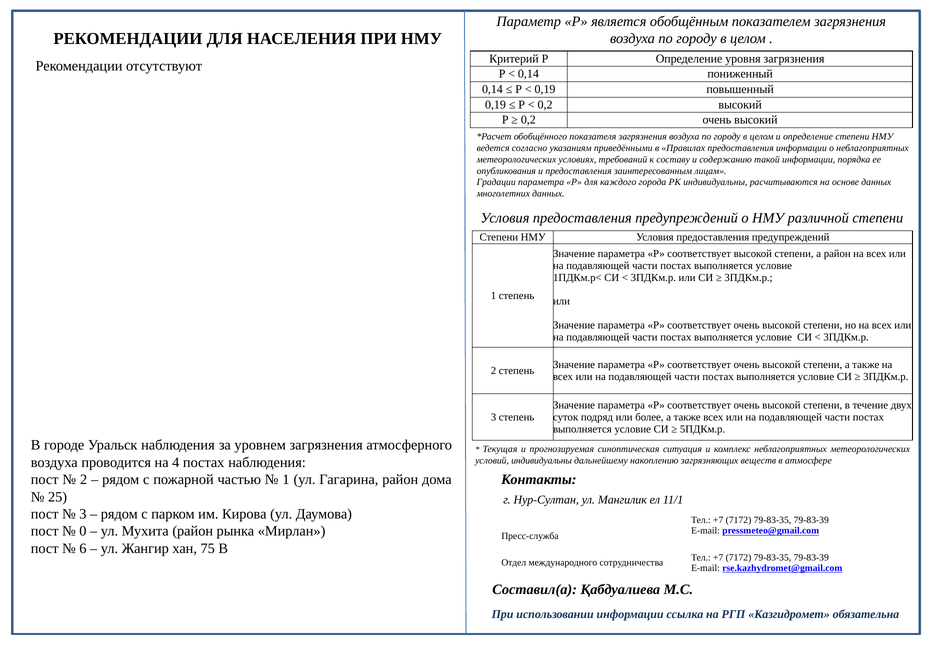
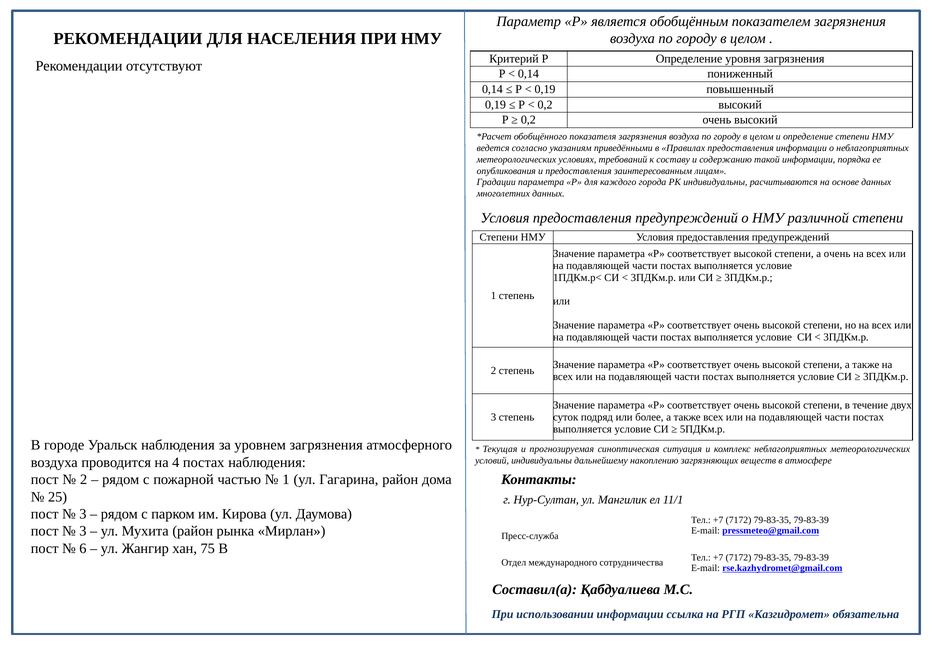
а район: район -> очень (837, 254)
0: 0 -> 3 (83, 531)
